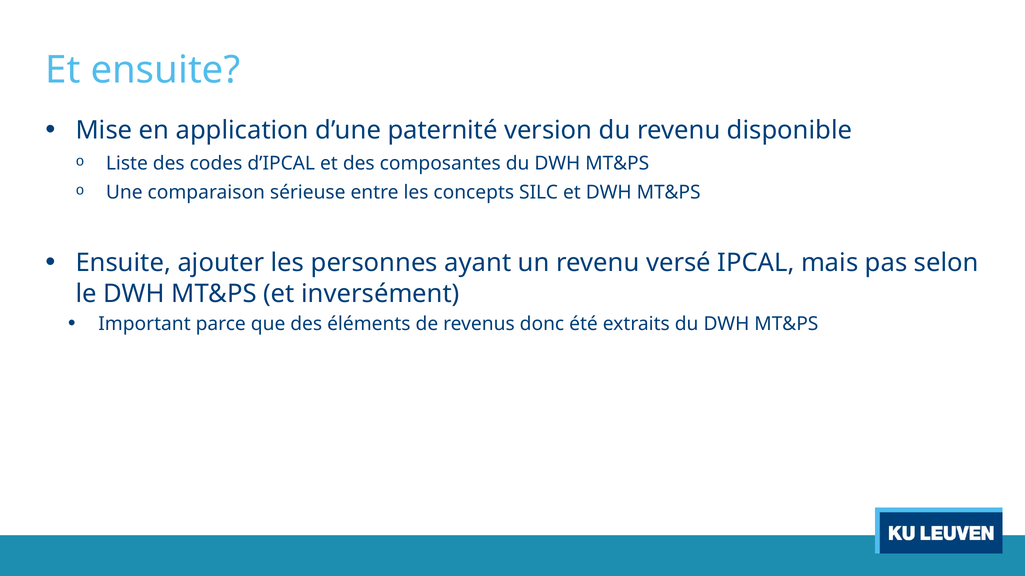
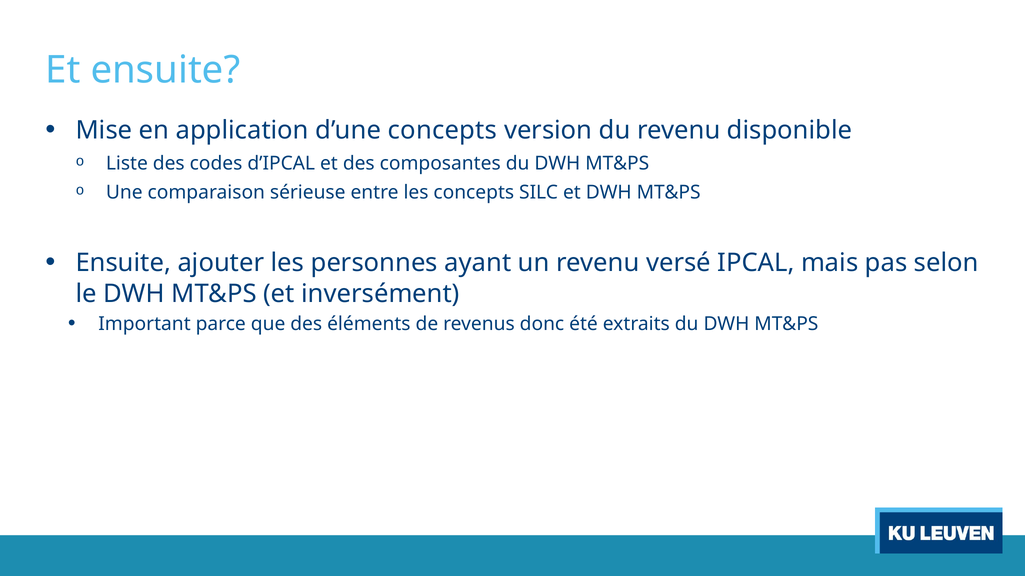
d’une paternité: paternité -> concepts (442, 131)
